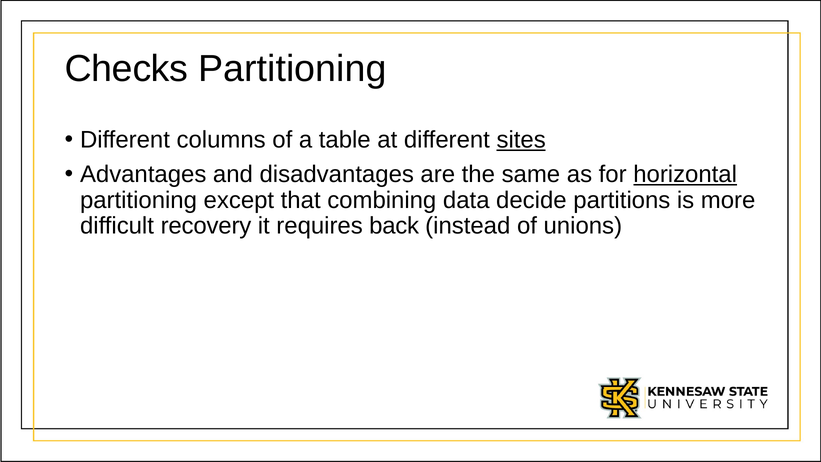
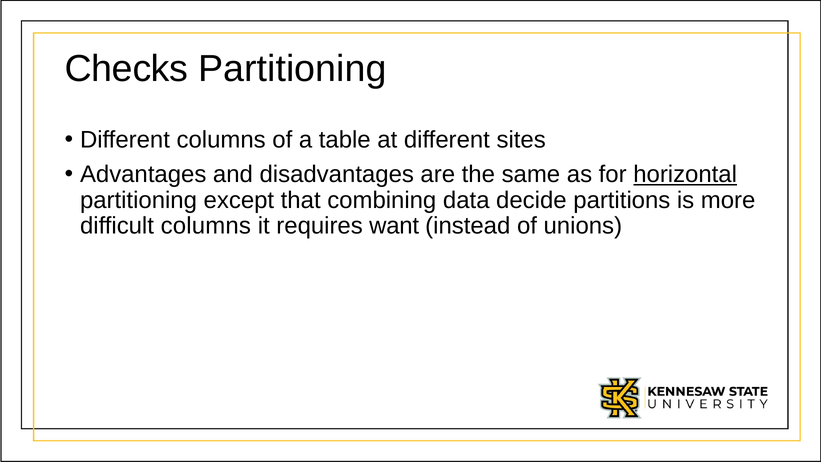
sites underline: present -> none (521, 140)
difficult recovery: recovery -> columns (206, 226)
back: back -> want (394, 226)
